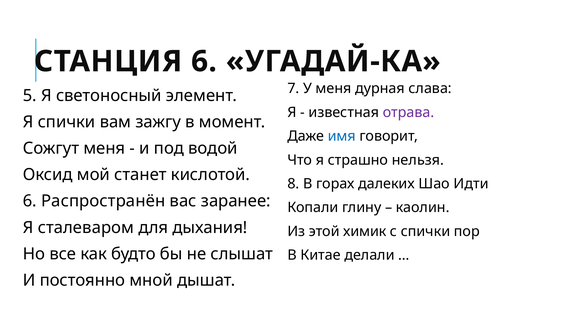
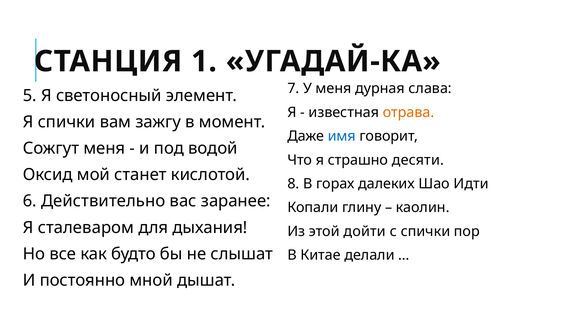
СТАНЦИЯ 6: 6 -> 1 (204, 61)
отрава colour: purple -> orange (408, 112)
нельзя: нельзя -> десяти (418, 160)
Распространён: Распространён -> Действительно (103, 201)
химик: химик -> дойти (365, 231)
